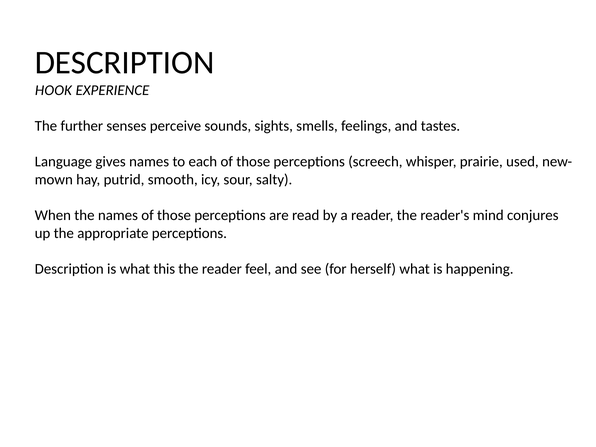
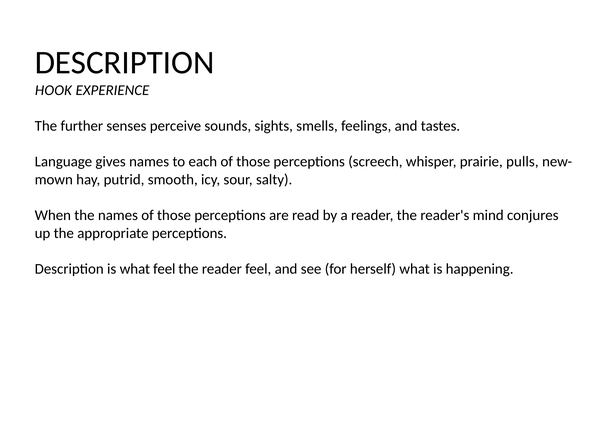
used: used -> pulls (522, 162)
what this: this -> feel (164, 269)
